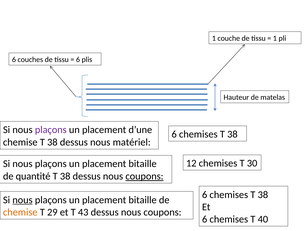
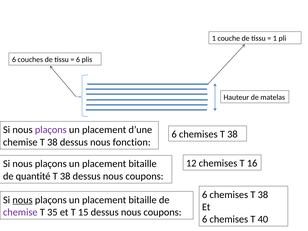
matériel: matériel -> fonction (132, 142)
30: 30 -> 16 (252, 163)
coupons underline: present -> none (144, 176)
chemise colour: orange -> purple (20, 212)
29: 29 -> 35 (52, 212)
43: 43 -> 15 (83, 212)
